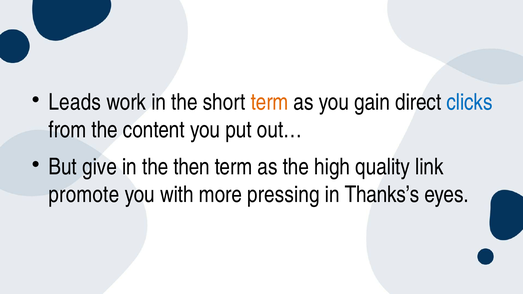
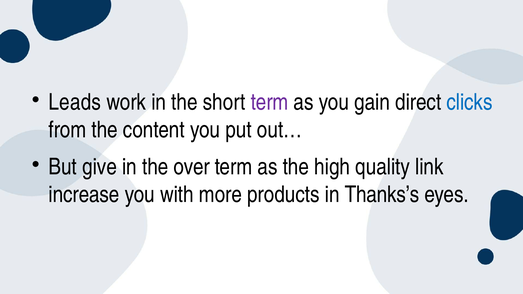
term colour: orange -> purple (270, 102)
then: then -> over (192, 167)
promote: promote -> increase (84, 195)
pressing: pressing -> products (283, 195)
